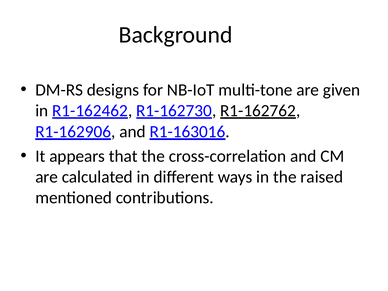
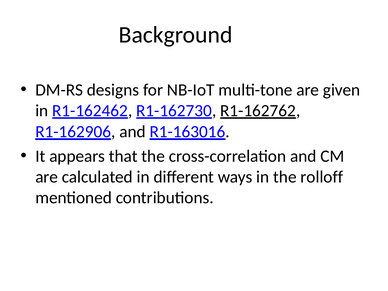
raised: raised -> rolloff (322, 177)
